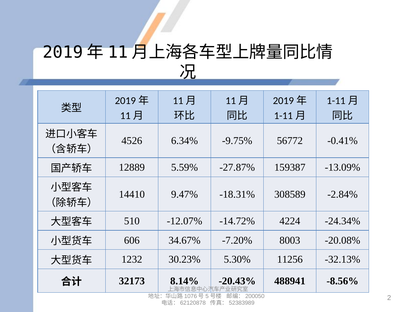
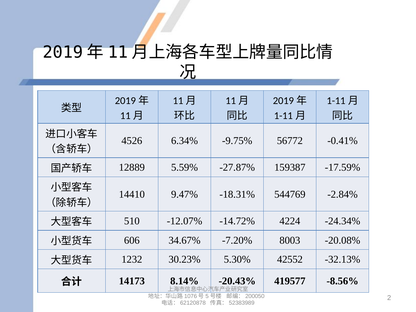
-13.09%: -13.09% -> -17.59% (343, 168)
308589: 308589 -> 544769 (290, 194)
11256: 11256 -> 42552 (290, 259)
32173: 32173 -> 14173 (132, 281)
488941: 488941 -> 419577 (290, 281)
